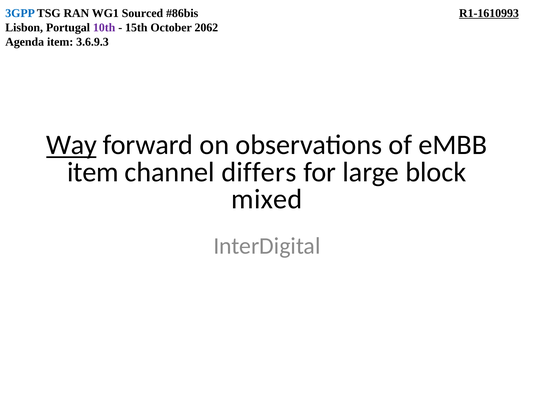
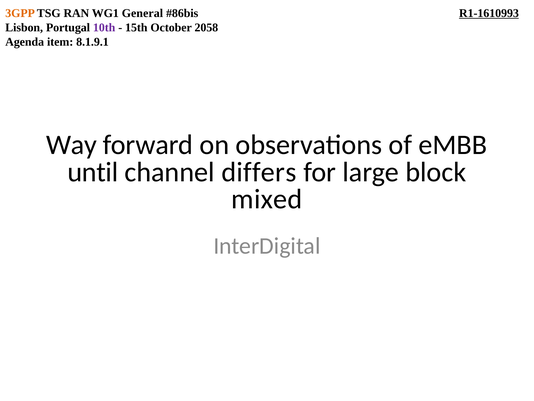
3GPP colour: blue -> orange (20, 13)
Sourced: Sourced -> General (142, 13)
2062: 2062 -> 2058 (206, 27)
3.6.9.3: 3.6.9.3 -> 8.1.9.1 (92, 42)
Way underline: present -> none (71, 145)
item: item -> until (93, 172)
